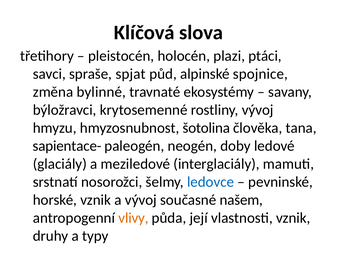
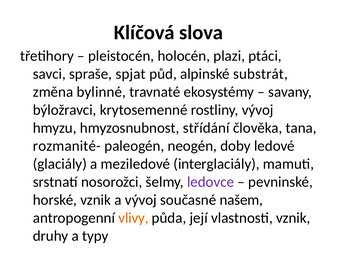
spojnice: spojnice -> substrát (260, 74)
šotolina: šotolina -> střídání (206, 128)
sapientace-: sapientace- -> rozmanité- (67, 146)
ledovce colour: blue -> purple (211, 182)
